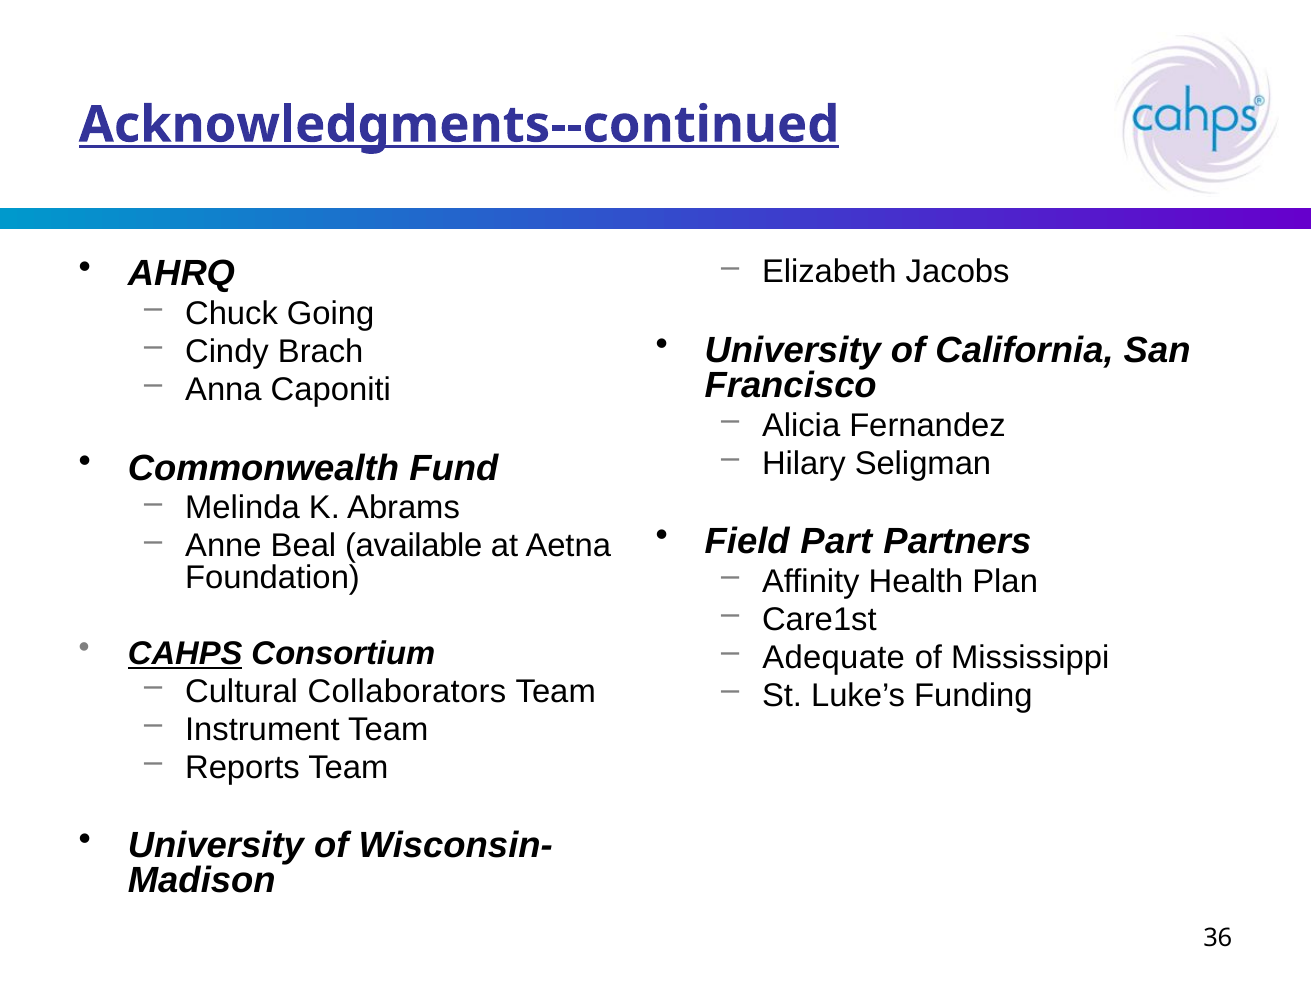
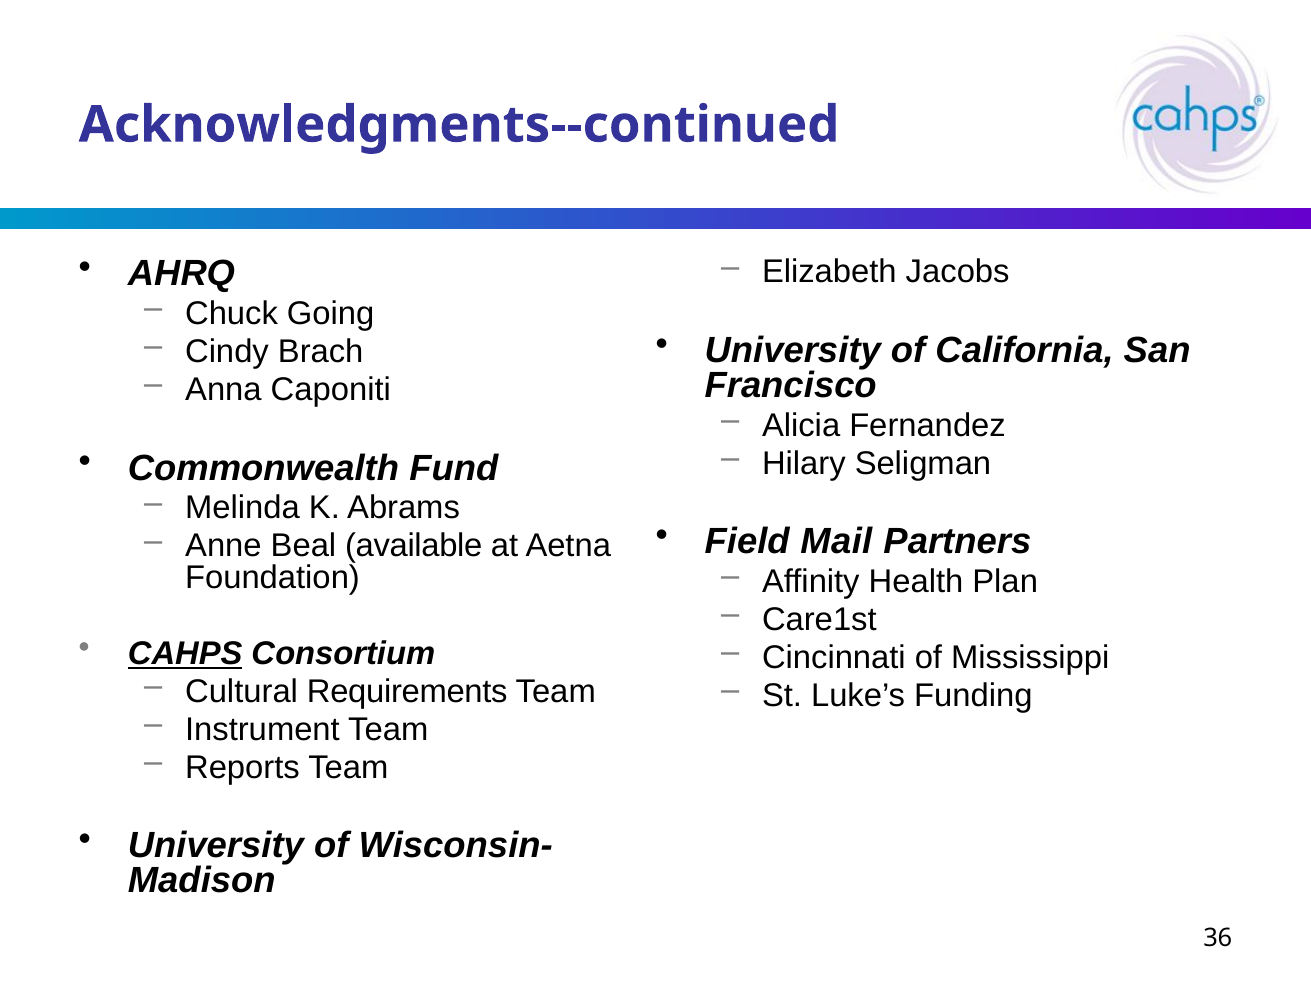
Acknowledgments--continued underline: present -> none (459, 125)
Part: Part -> Mail (836, 542)
Adequate: Adequate -> Cincinnati (834, 658)
Collaborators: Collaborators -> Requirements (407, 692)
